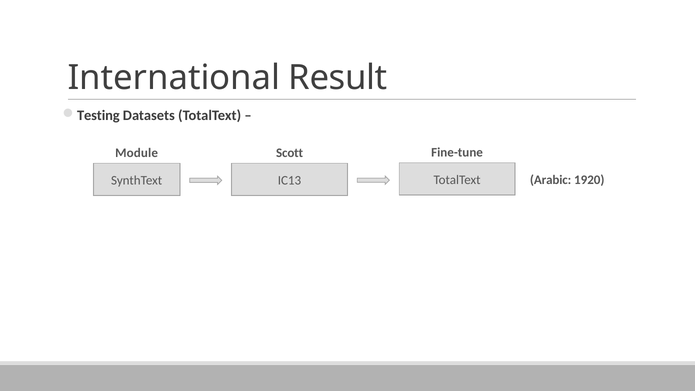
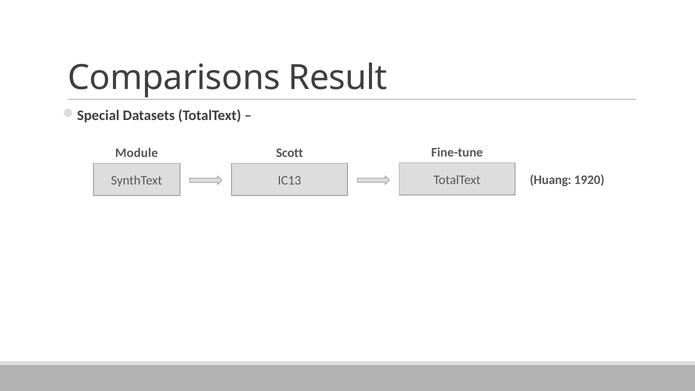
International: International -> Comparisons (174, 78)
Testing: Testing -> Special (98, 116)
Arabic: Arabic -> Huang (551, 180)
